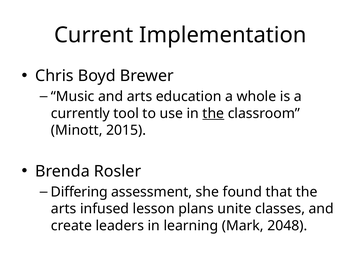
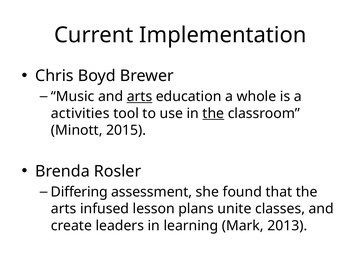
arts underline: none -> present (140, 96)
currently: currently -> activities (80, 113)
2048: 2048 -> 2013 (287, 225)
